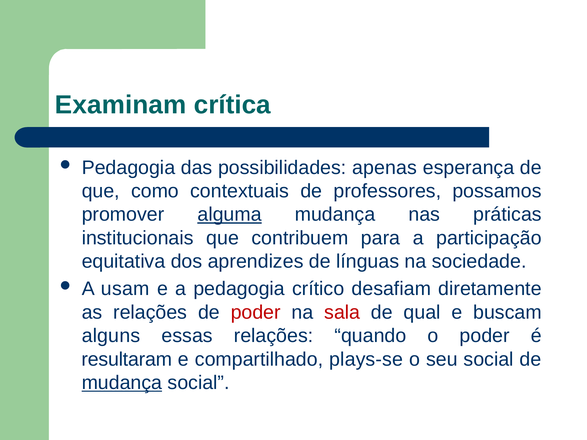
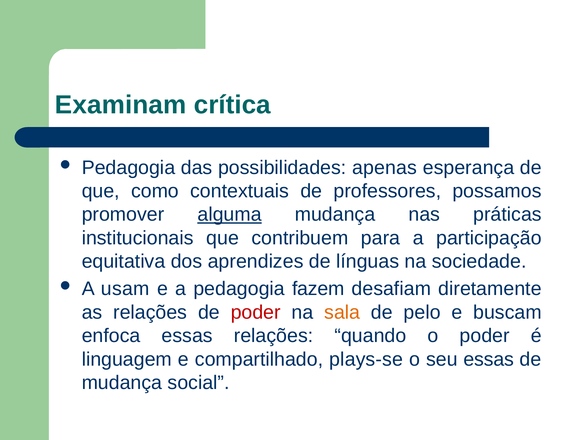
crítico: crítico -> fazem (318, 289)
sala colour: red -> orange (342, 312)
qual: qual -> pelo (422, 312)
alguns: alguns -> enfoca (111, 336)
resultaram: resultaram -> linguagem (127, 359)
seu social: social -> essas (489, 359)
mudança underline: present -> none (122, 383)
